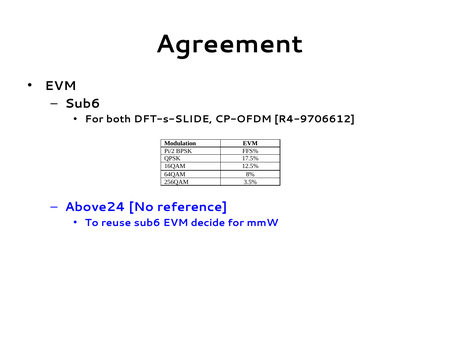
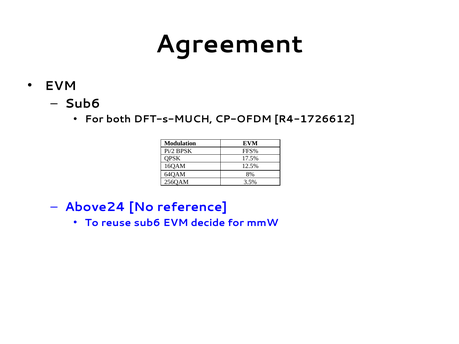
DFT-s-SLIDE: DFT-s-SLIDE -> DFT-s-MUCH (173, 119)
R4-9706612: R4-9706612 -> R4-1726612 (315, 119)
